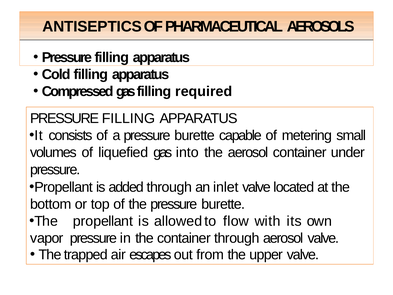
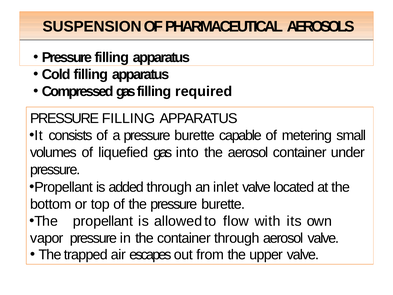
ANTISEPTICS: ANTISEPTICS -> SUSPENSION (92, 27)
